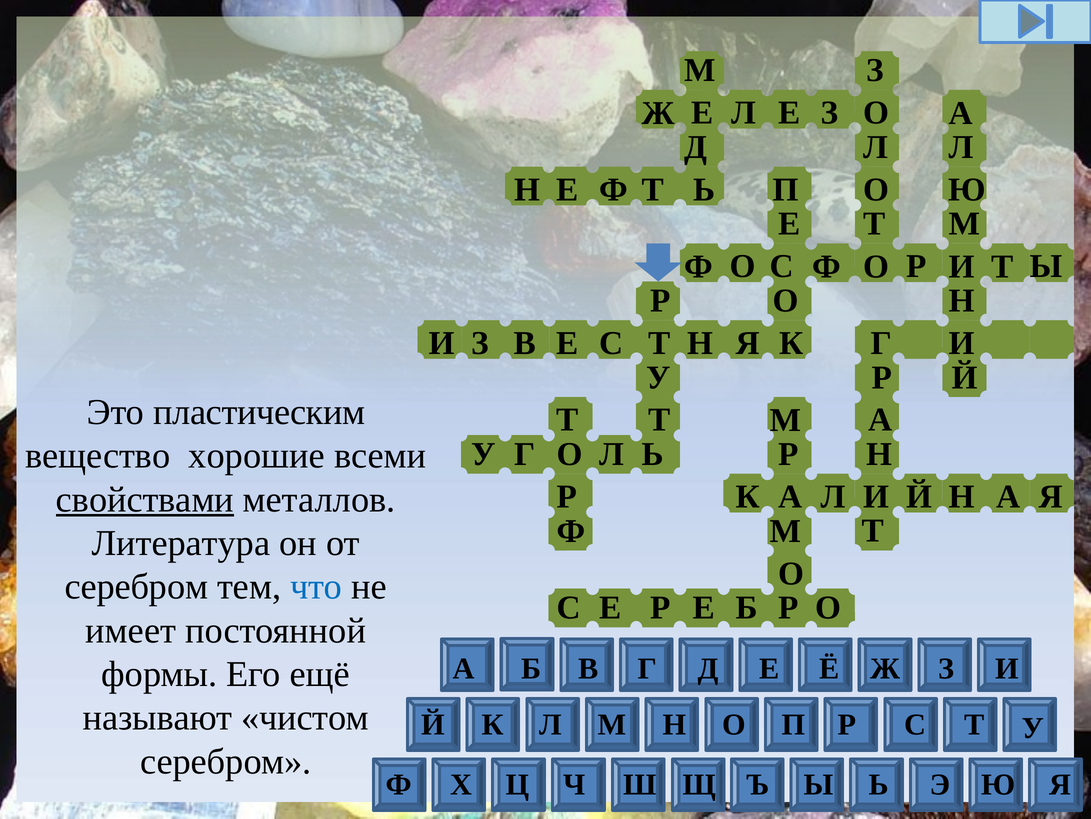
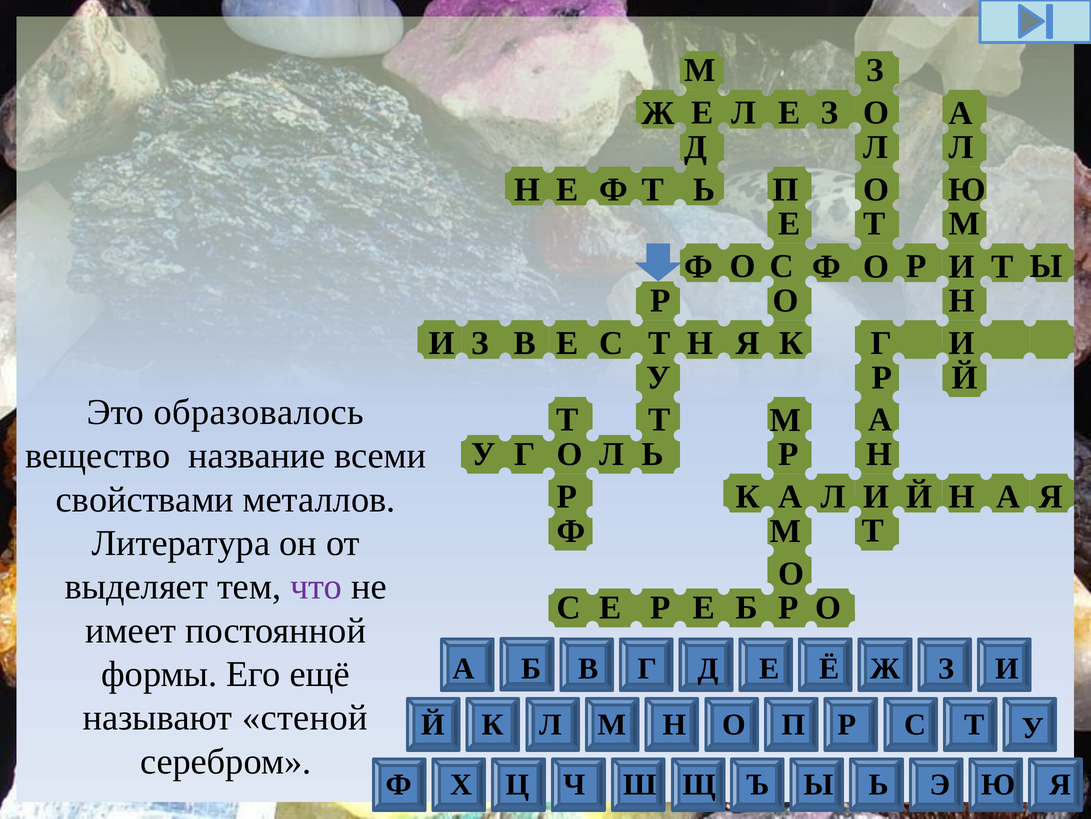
пластическим: пластическим -> образовалось (259, 412)
хорошие: хорошие -> название (257, 455)
свойствами underline: present -> none (145, 499)
серебром: серебром -> выделяет (136, 586)
что colour: blue -> purple (316, 586)
чистом: чистом -> стеной (305, 717)
